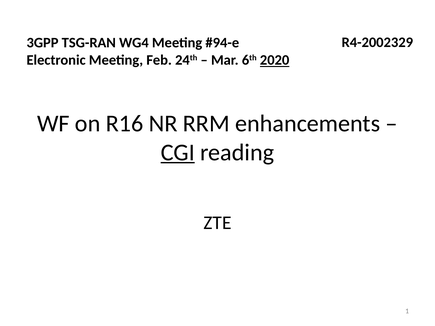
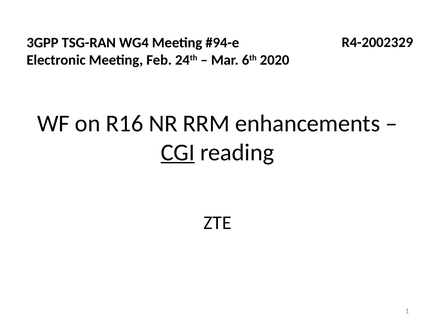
2020 underline: present -> none (275, 60)
